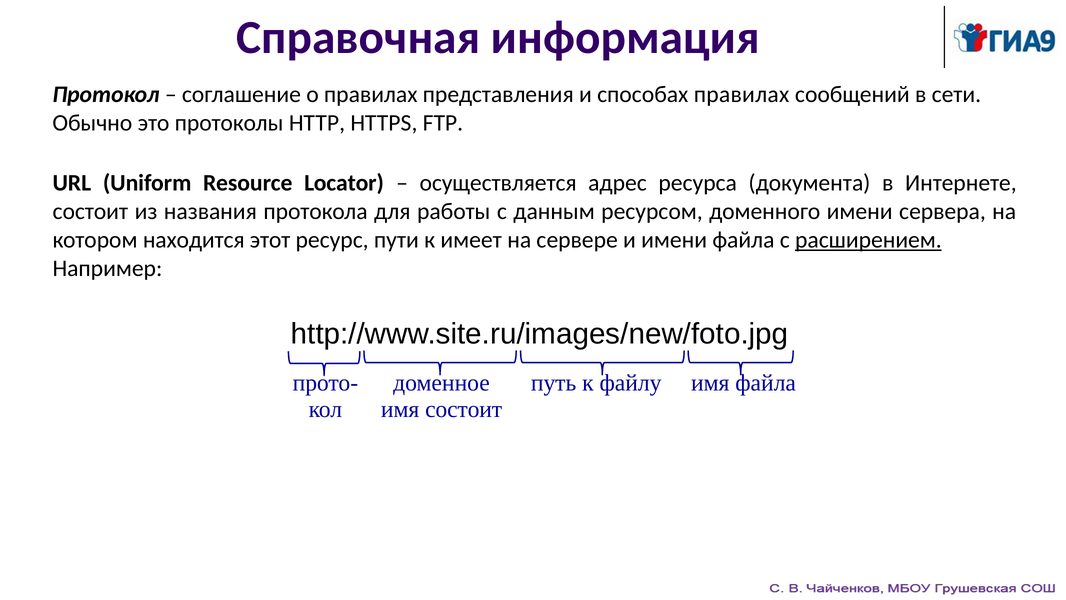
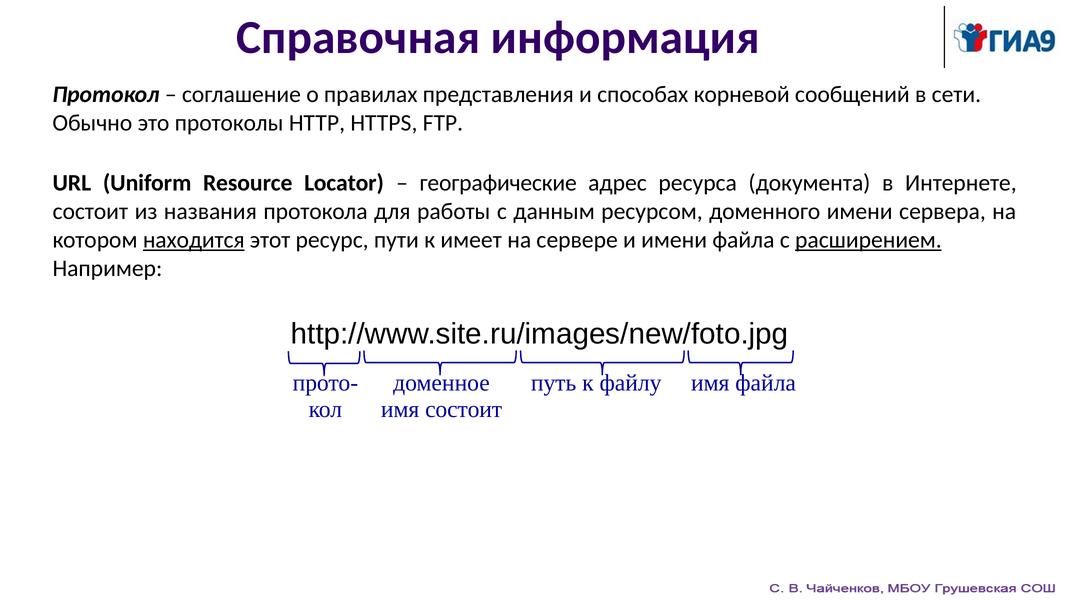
способах правилах: правилах -> корневой (742, 94)
осуществляется: осуществляется -> географические (498, 183)
находится underline: none -> present (194, 240)
